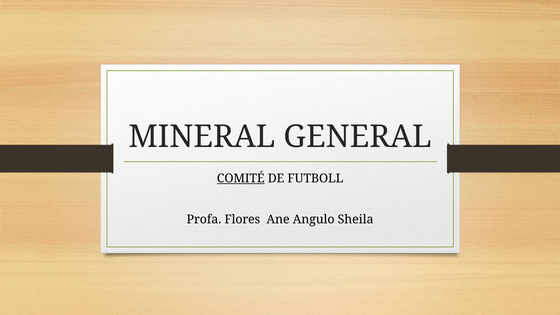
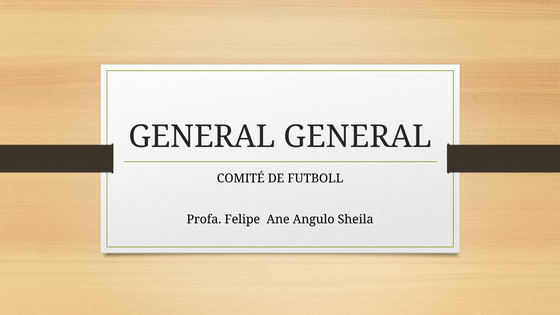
MINERAL: MINERAL -> GENERAL (202, 137)
COMITÉ underline: present -> none (241, 178)
Flores: Flores -> Felipe (242, 220)
